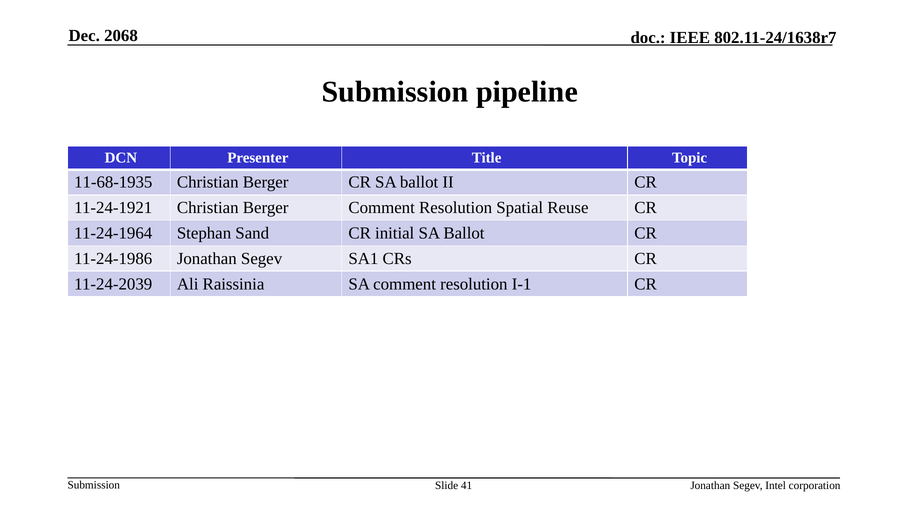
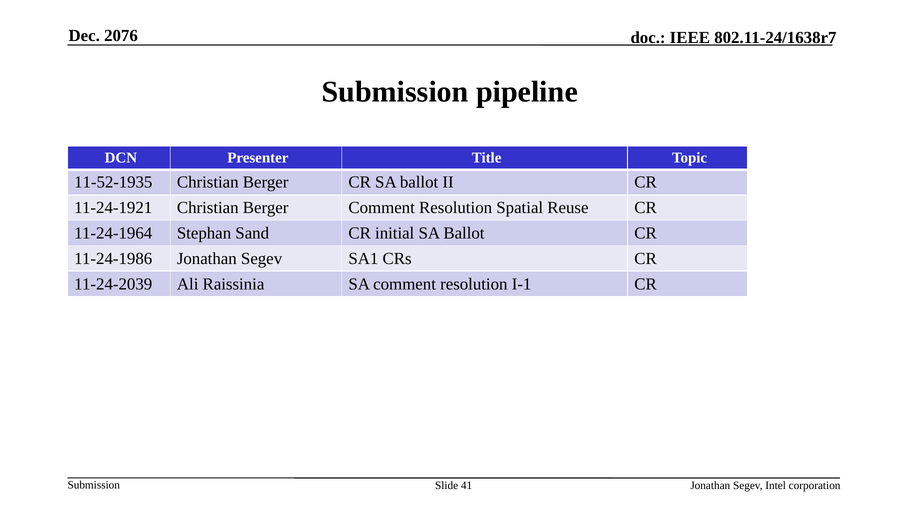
2068: 2068 -> 2076 (121, 36)
11-68-1935: 11-68-1935 -> 11-52-1935 (113, 182)
